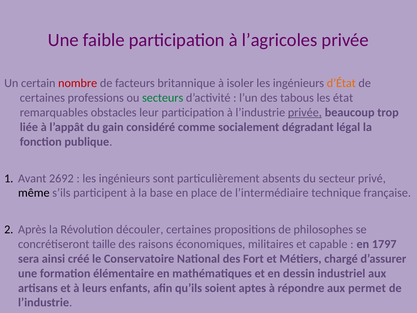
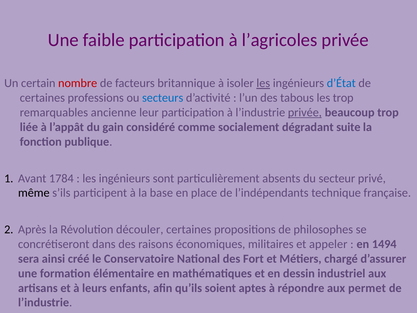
les underline: none -> present (263, 83)
d’État colour: orange -> blue (341, 83)
secteurs colour: green -> blue (163, 98)
les état: état -> trop (343, 98)
obstacles: obstacles -> ancienne (114, 112)
légal: légal -> suite (348, 127)
2692: 2692 -> 1784 (61, 178)
l’intermédiaire: l’intermédiaire -> l’indépendants (272, 193)
taille: taille -> dans (104, 244)
capable: capable -> appeler (328, 244)
1797: 1797 -> 1494 (384, 244)
